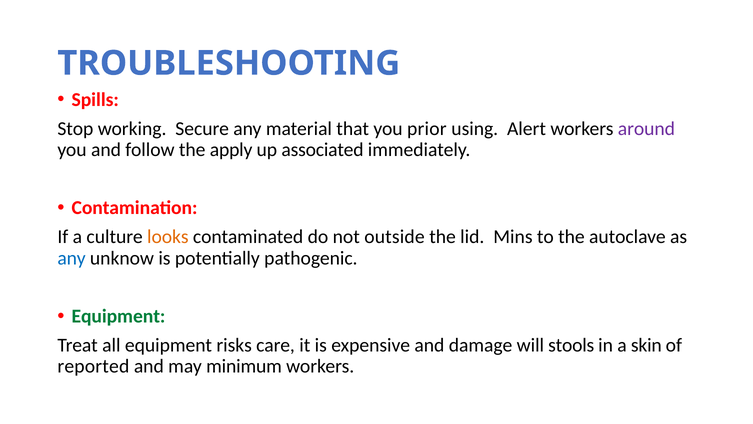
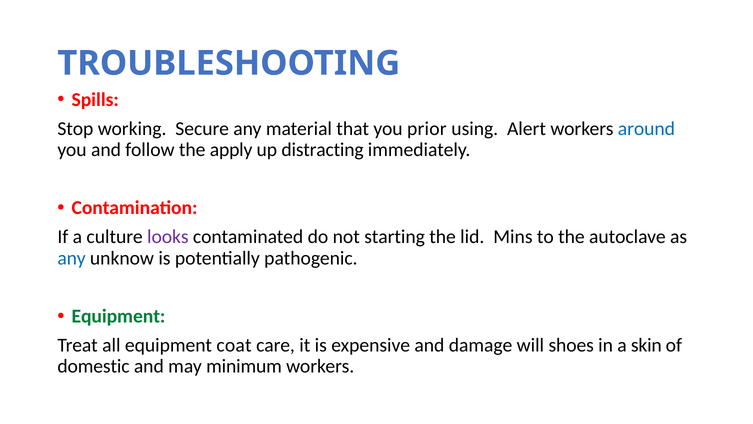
around colour: purple -> blue (646, 128)
associated: associated -> distracting (323, 150)
looks colour: orange -> purple (168, 237)
outside: outside -> starting (395, 237)
risks: risks -> coat (234, 345)
stools: stools -> shoes (571, 345)
reported: reported -> domestic (94, 366)
